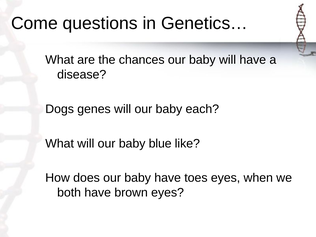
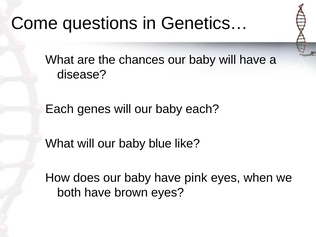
Dogs: Dogs -> Each (60, 109)
toes: toes -> pink (196, 178)
